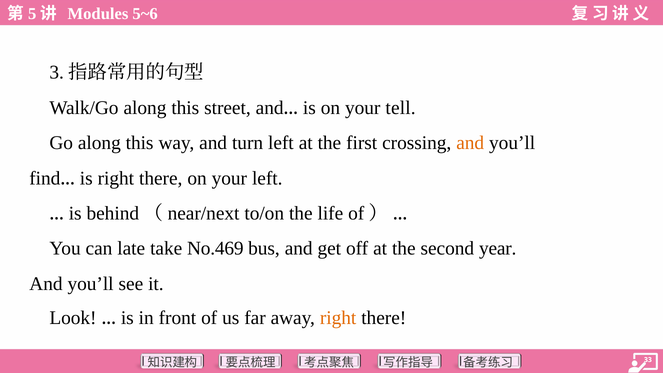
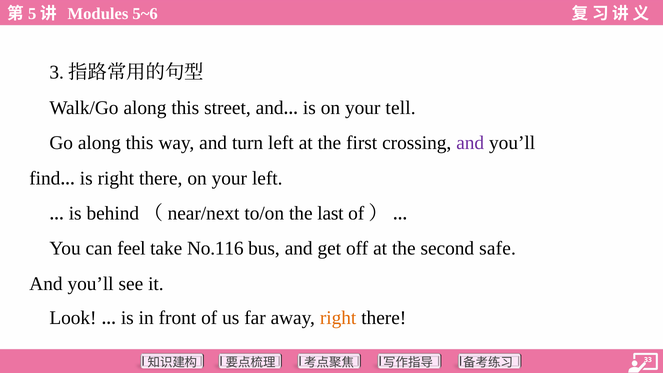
and colour: orange -> purple (470, 143)
life: life -> last (330, 213)
late: late -> feel (131, 249)
No.469: No.469 -> No.116 (215, 249)
year: year -> safe (498, 249)
